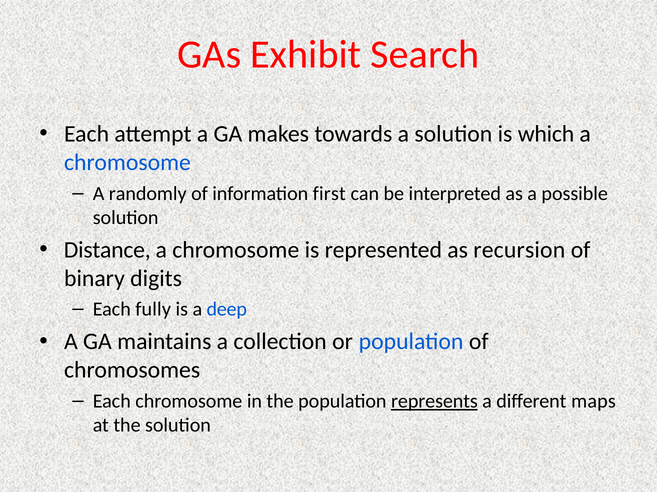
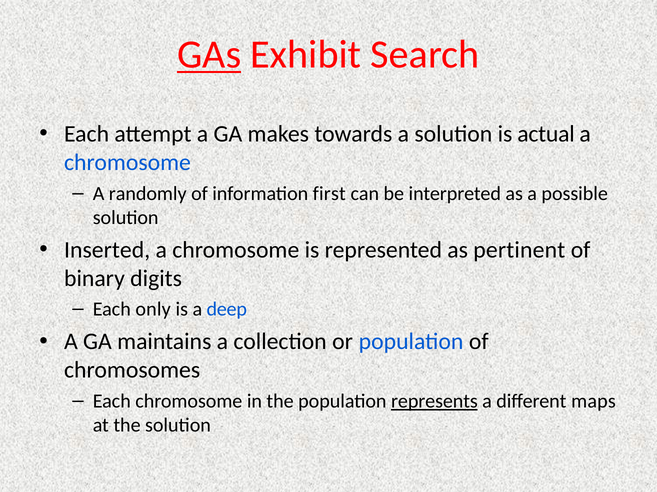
GAs underline: none -> present (209, 55)
which: which -> actual (546, 134)
Distance: Distance -> Inserted (107, 250)
recursion: recursion -> pertinent (519, 250)
fully: fully -> only (153, 310)
